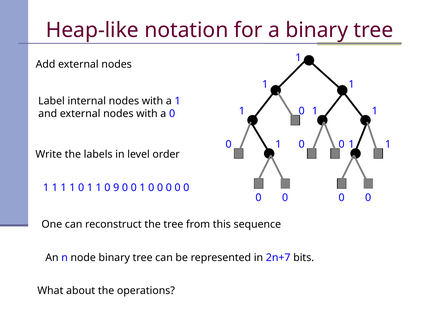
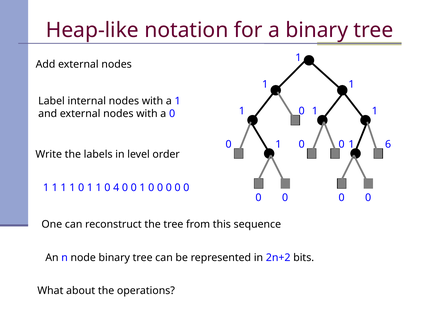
1: 1 -> 6 (388, 144)
9: 9 -> 4 (116, 187)
2n+7: 2n+7 -> 2n+2 (278, 257)
